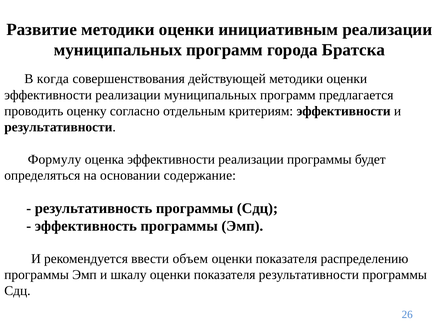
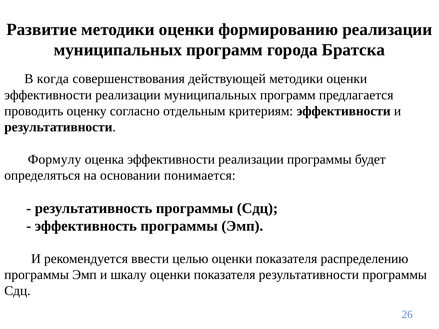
инициативным: инициативным -> формированию (278, 30)
содержание: содержание -> понимается (200, 175)
объем: объем -> целью (190, 259)
